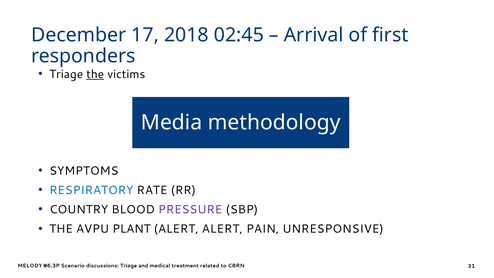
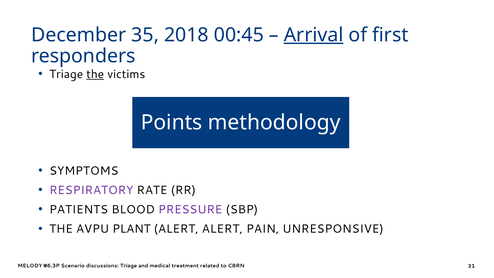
17: 17 -> 35 (145, 35)
02:45: 02:45 -> 00:45 (239, 35)
Arrival underline: none -> present (314, 35)
Media: Media -> Points (172, 122)
RESPIRATORY colour: blue -> purple (91, 190)
COUNTRY: COUNTRY -> PATIENTS (79, 210)
